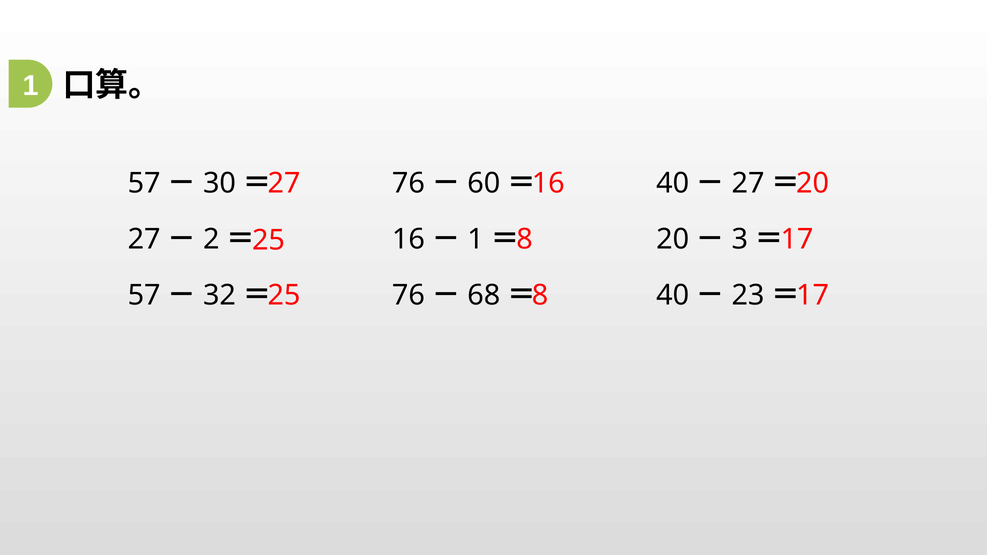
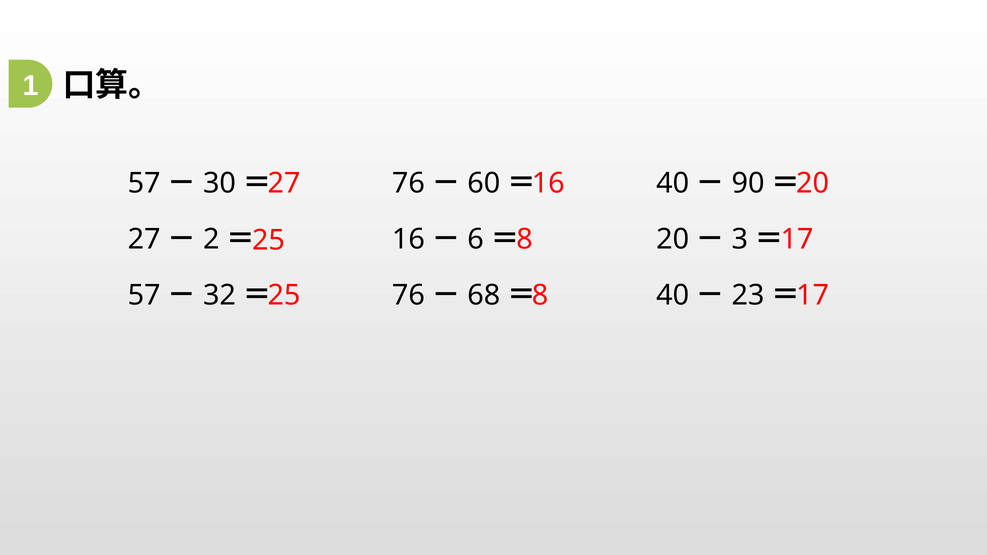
27: 27 -> 90 (748, 183)
1: 1 -> 6 (476, 239)
